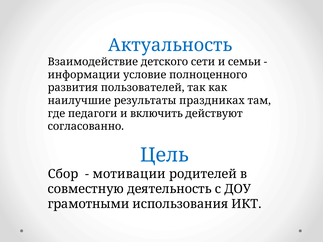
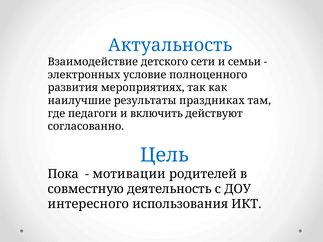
информации: информации -> электронных (84, 75)
пользователей: пользователей -> мероприятиях (143, 88)
Сбор: Сбор -> Пока (63, 174)
грамотными: грамотными -> интересного (88, 204)
